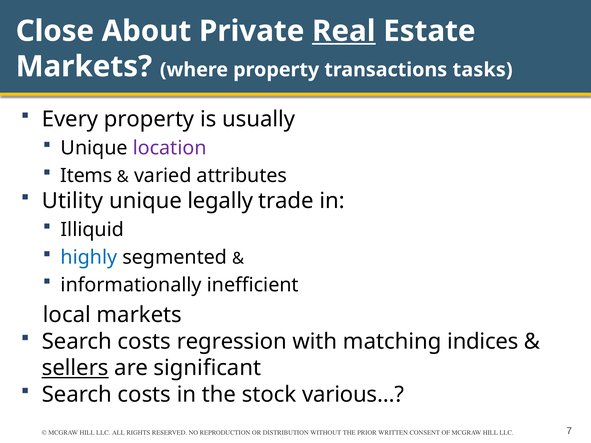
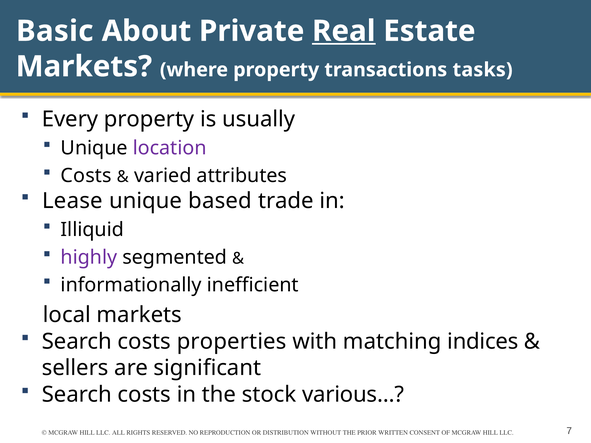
Close: Close -> Basic (55, 31)
Items: Items -> Costs (86, 176)
Utility: Utility -> Lease (72, 201)
legally: legally -> based (220, 201)
highly colour: blue -> purple (89, 257)
regression: regression -> properties (232, 342)
sellers underline: present -> none (75, 368)
